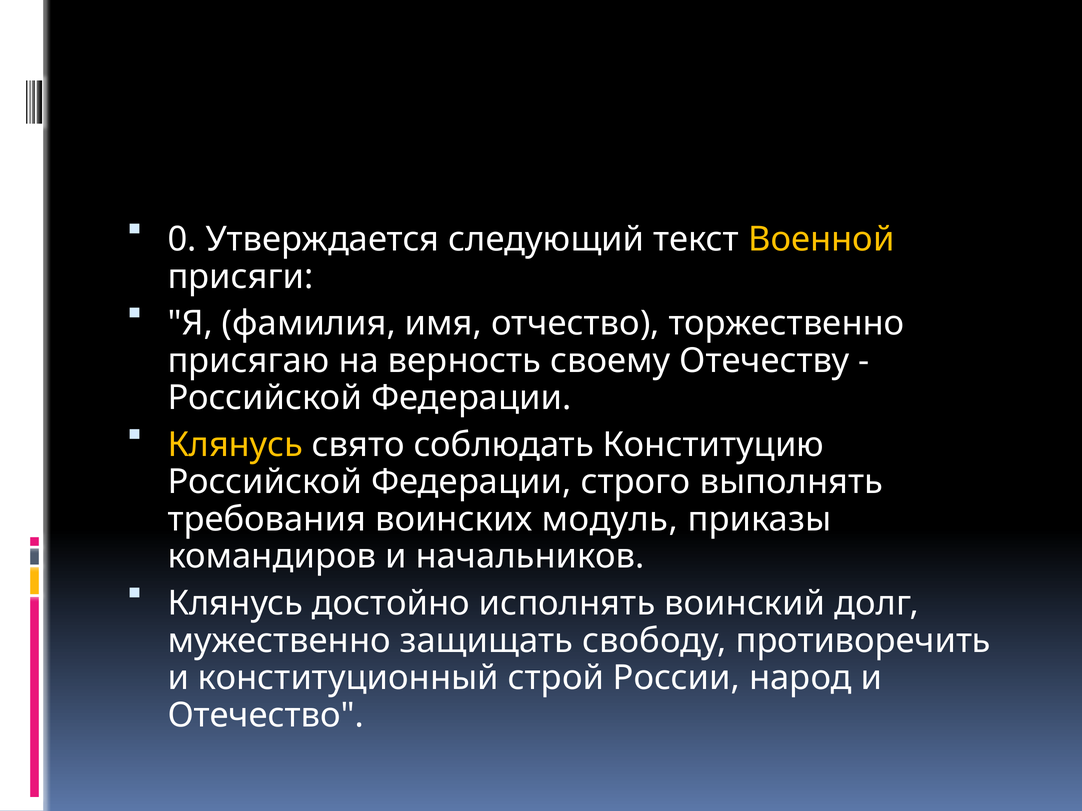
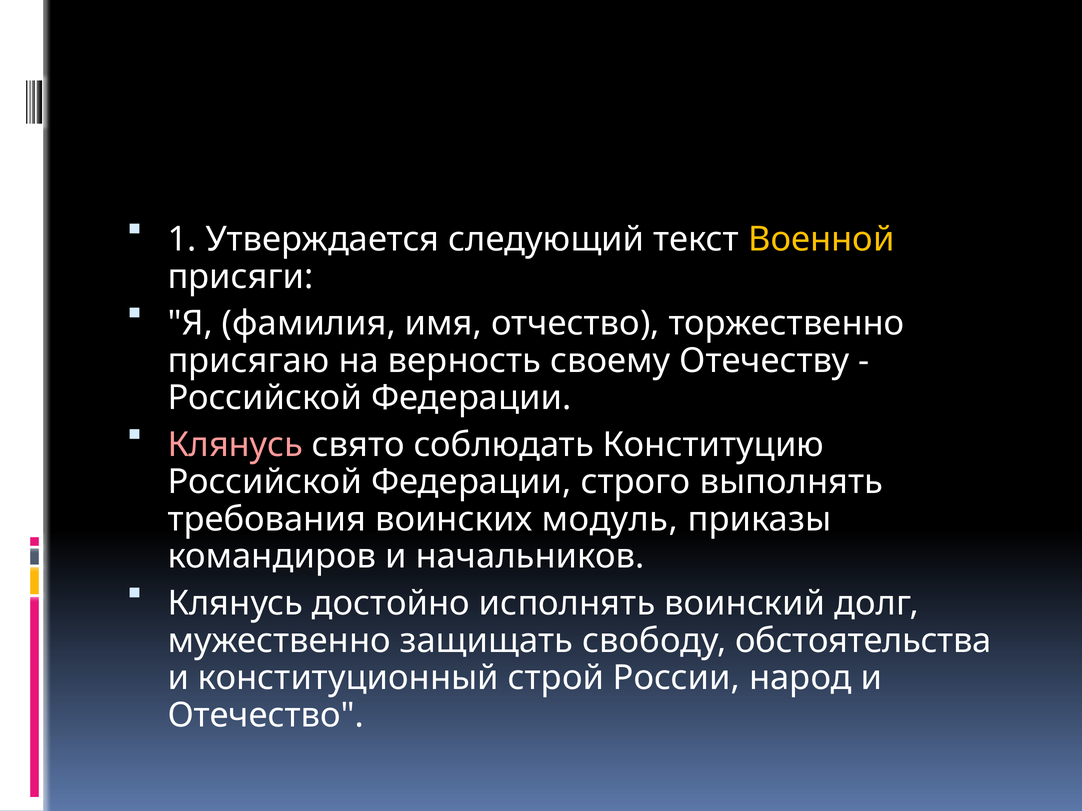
0: 0 -> 1 (182, 240)
Клянусь colour: yellow -> pink (235, 445)
противоречить: противоречить -> обстоятельства (863, 641)
